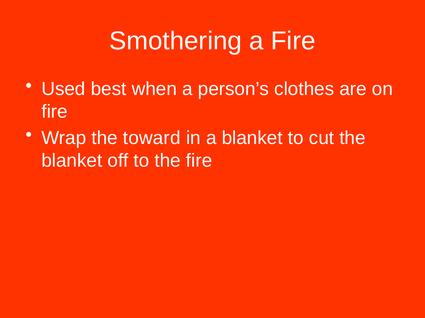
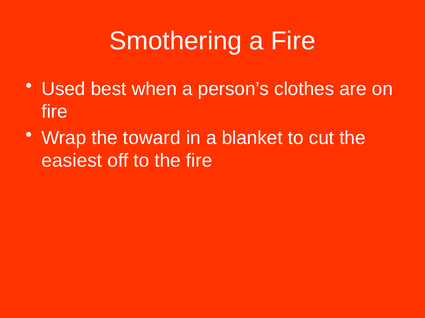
blanket: blanket -> easiest (72, 161)
